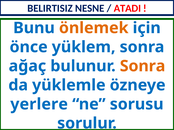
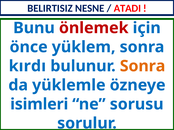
önlemek colour: orange -> red (94, 28)
ağaç: ağaç -> kırdı (27, 66)
yerlere: yerlere -> isimleri (39, 105)
